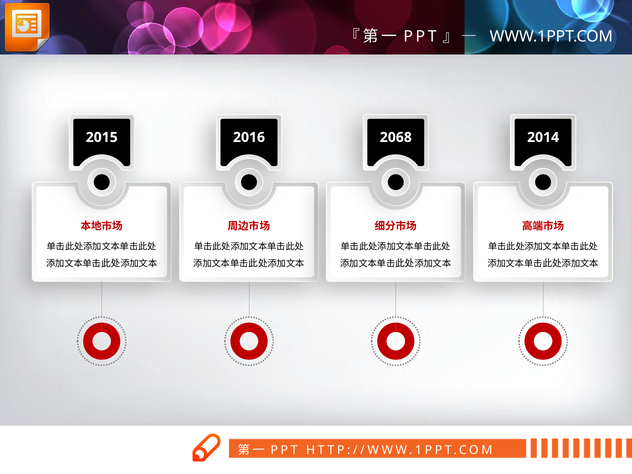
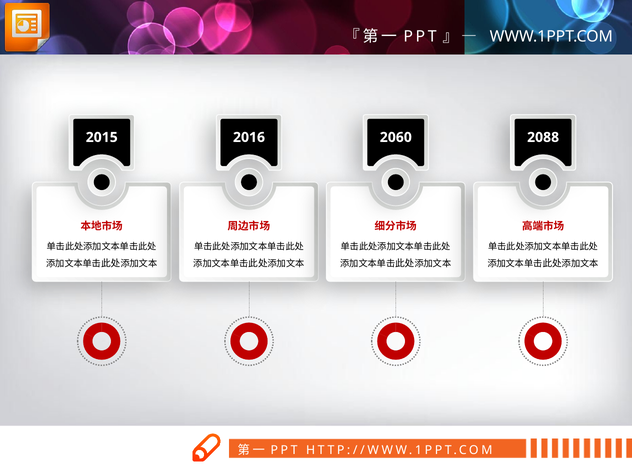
2068: 2068 -> 2060 (396, 137)
2014: 2014 -> 2088 (543, 137)
